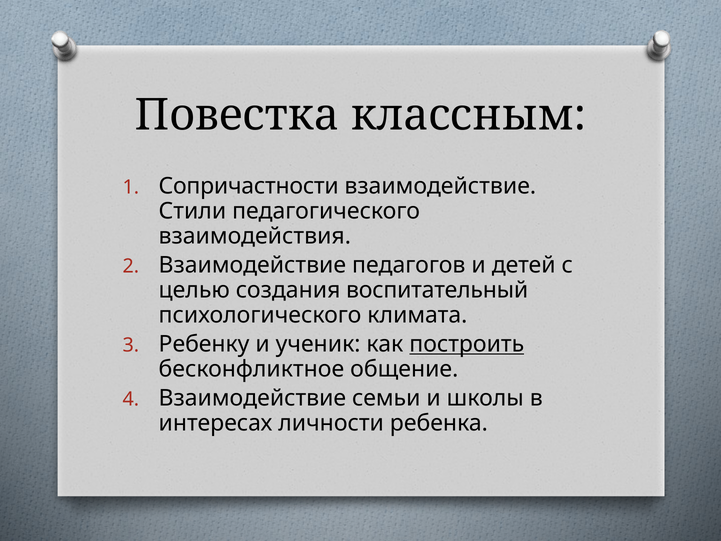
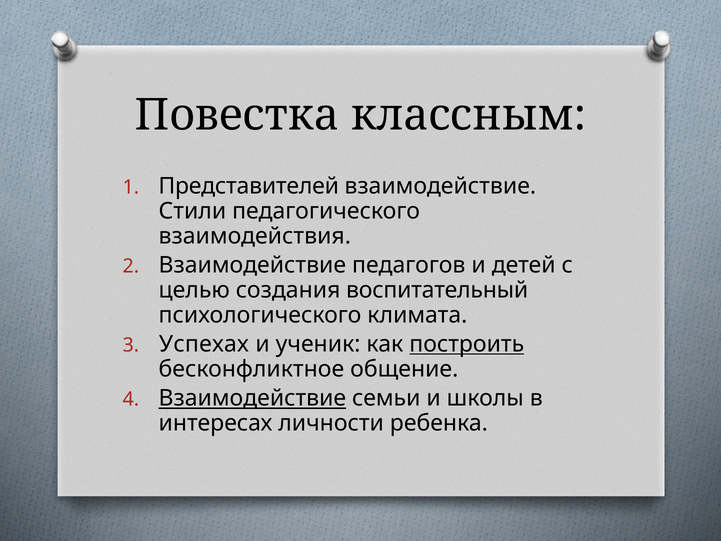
Сопричастности: Сопричастности -> Представителей (249, 186)
Ребенку: Ребенку -> Успехах (204, 344)
Взаимодействие underline: none -> present (252, 398)
